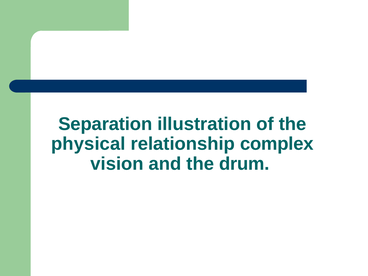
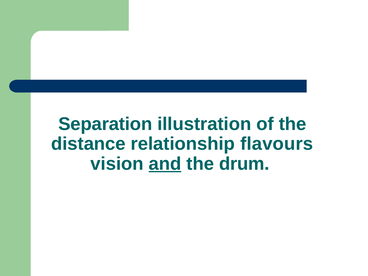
physical: physical -> distance (88, 144)
complex: complex -> flavours (277, 144)
and underline: none -> present (165, 164)
